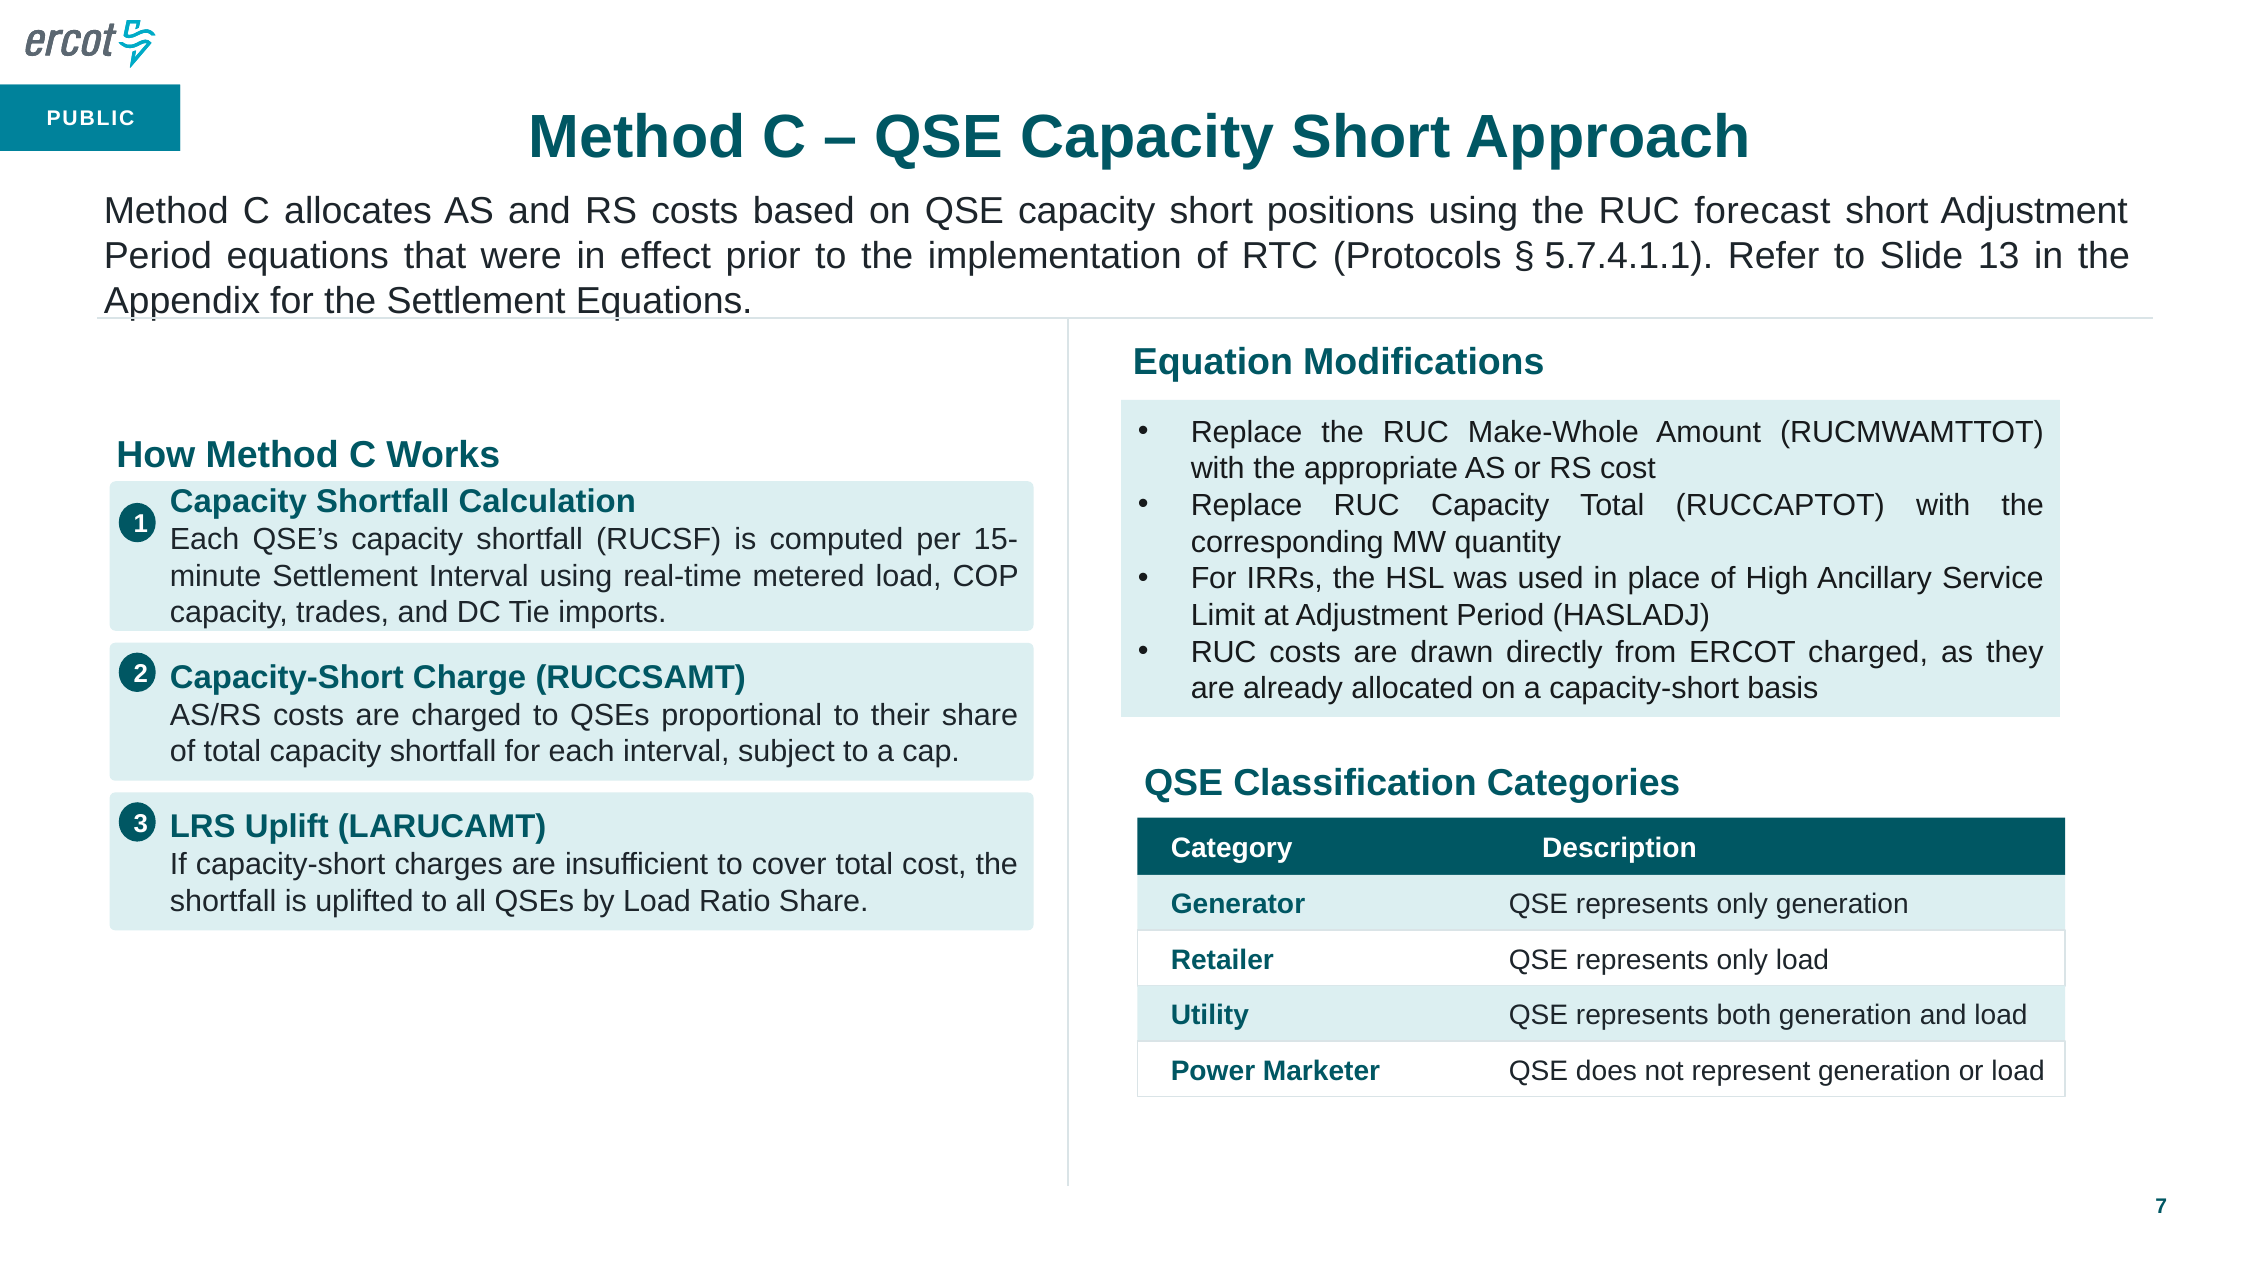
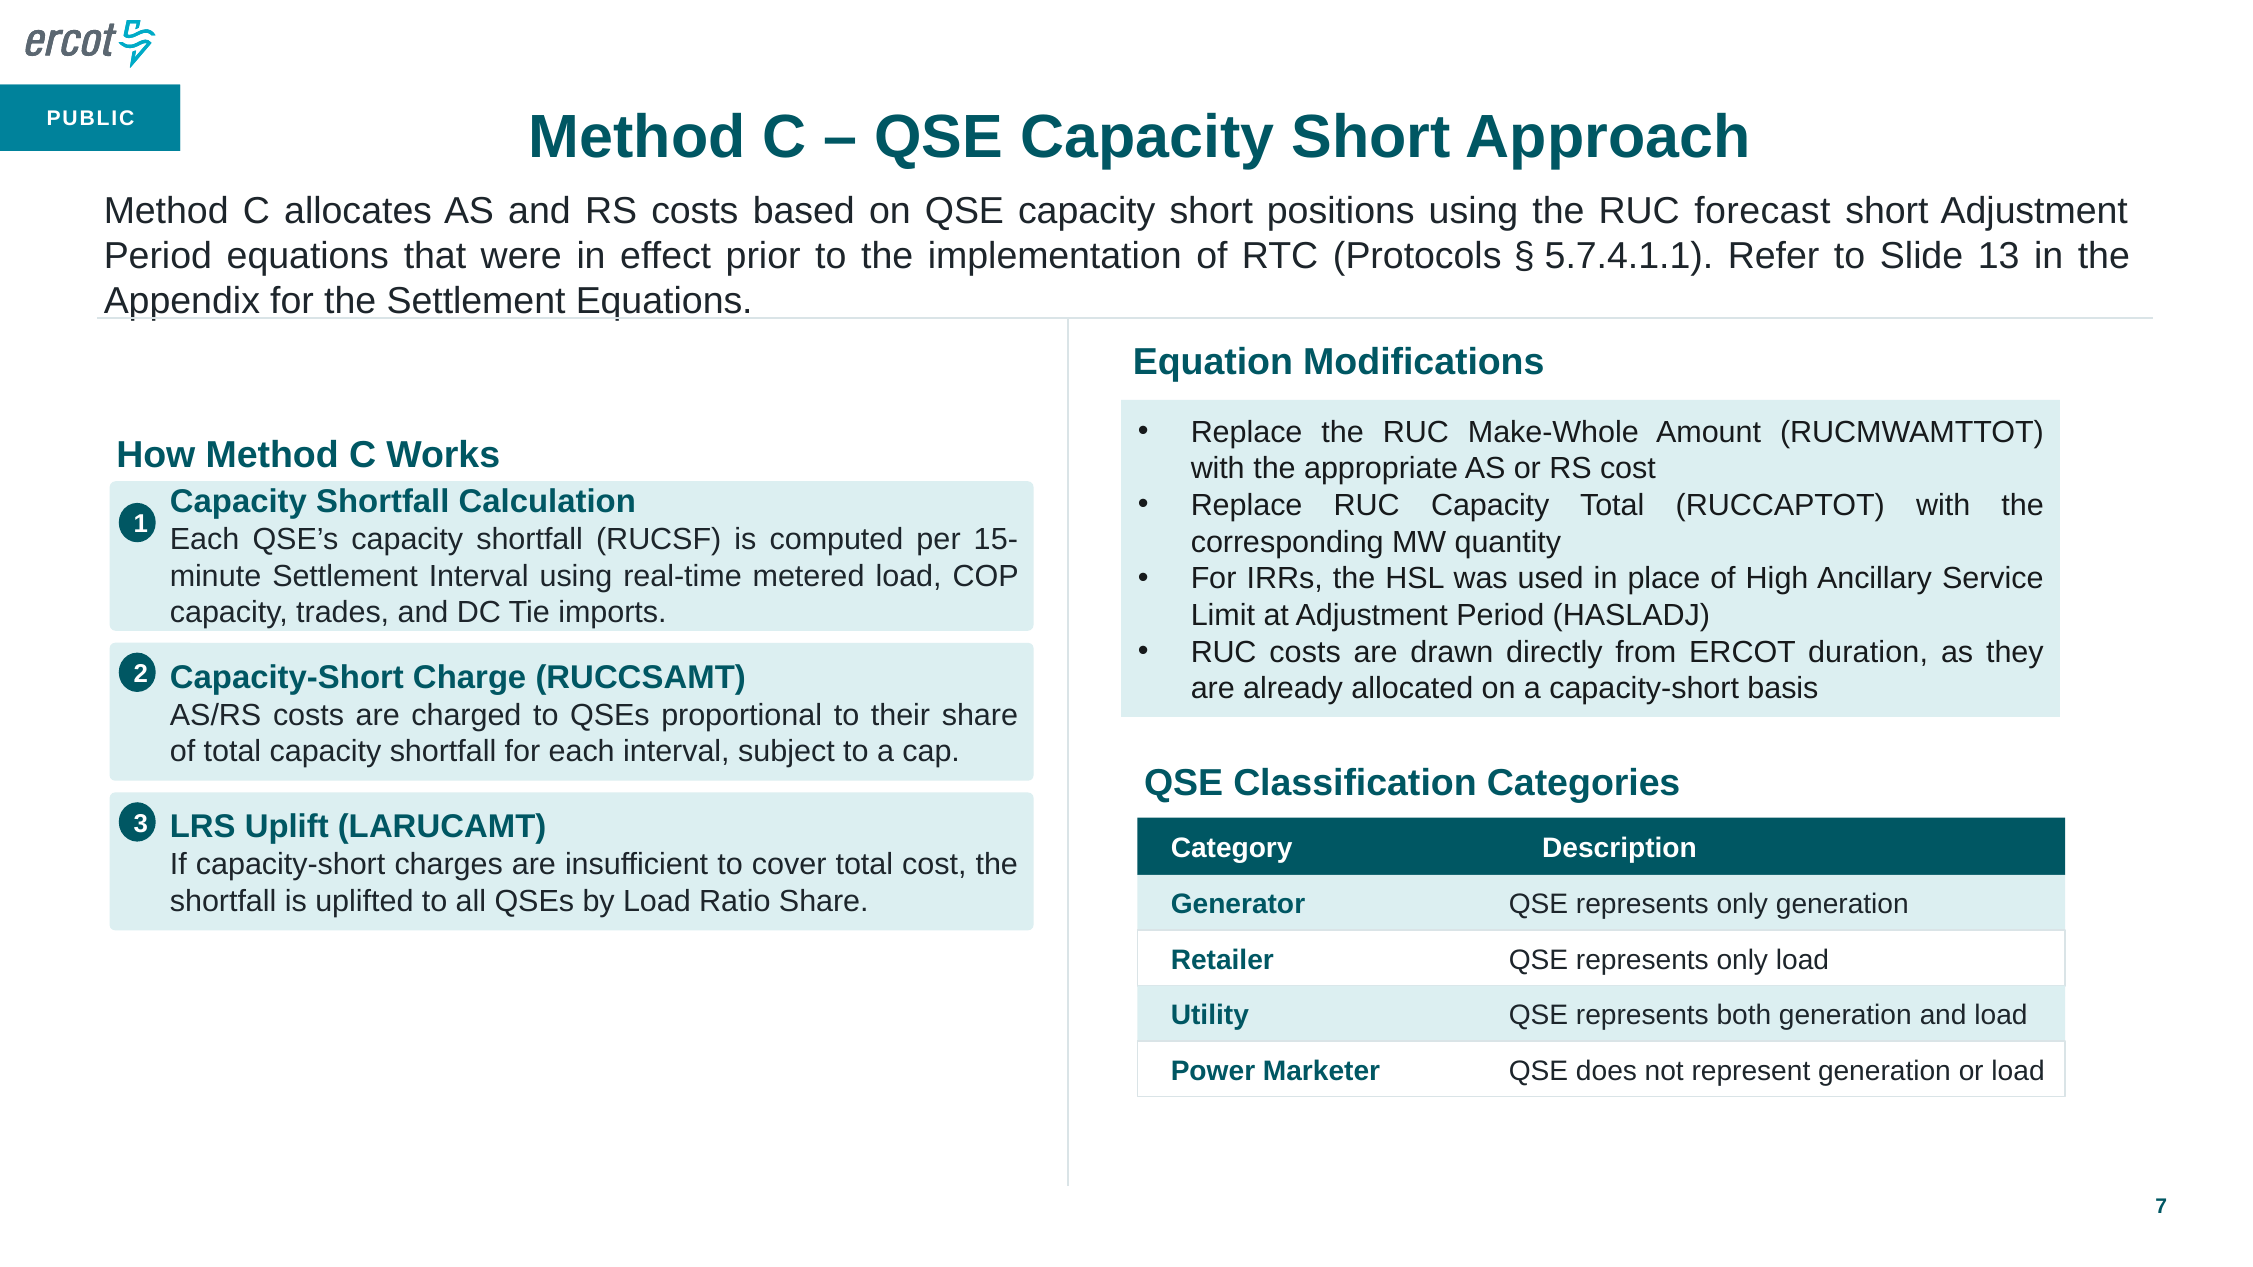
ERCOT charged: charged -> duration (1868, 652)
